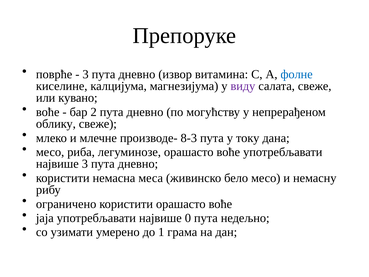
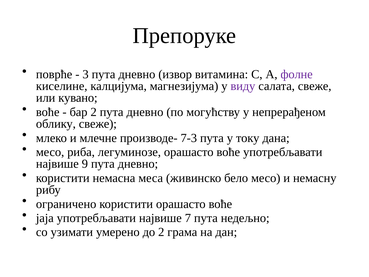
фолне colour: blue -> purple (297, 74)
8-3: 8-3 -> 7-3 (189, 138)
највише 3: 3 -> 9 (85, 164)
0: 0 -> 7 (188, 218)
до 1: 1 -> 2 (161, 232)
